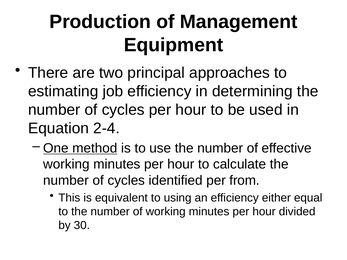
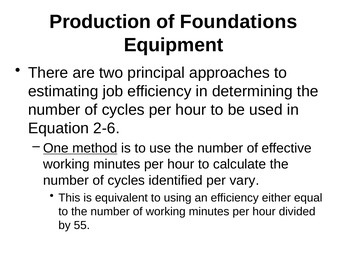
Management: Management -> Foundations (239, 22)
2-4: 2-4 -> 2-6 (107, 128)
from: from -> vary (244, 181)
30: 30 -> 55 (82, 226)
